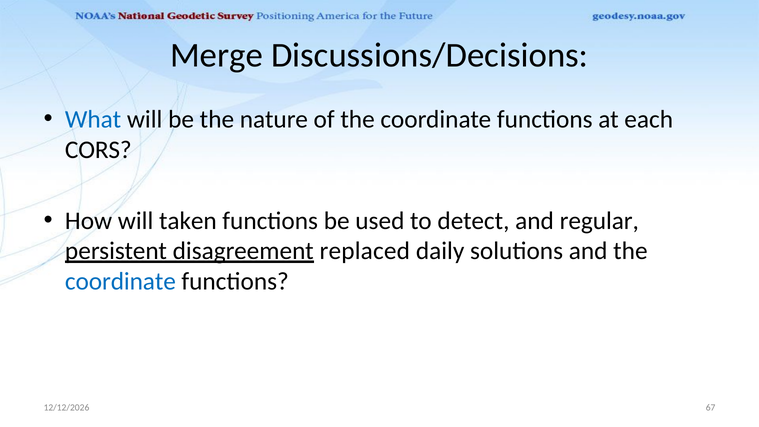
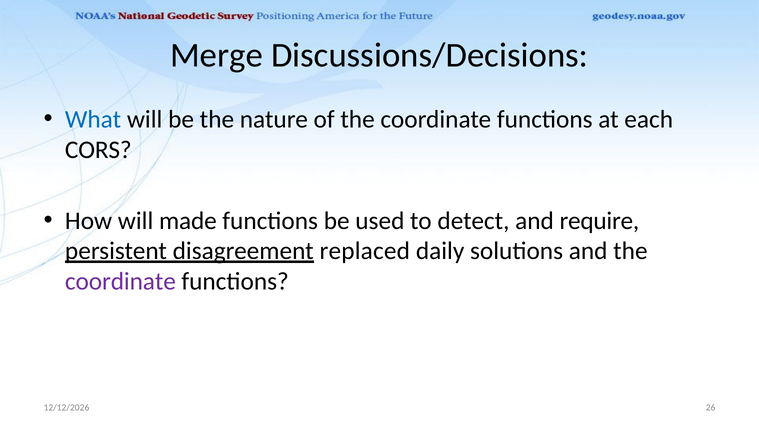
taken: taken -> made (188, 221)
regular: regular -> require (599, 221)
coordinate colour: blue -> purple (120, 281)
67: 67 -> 26 (711, 408)
